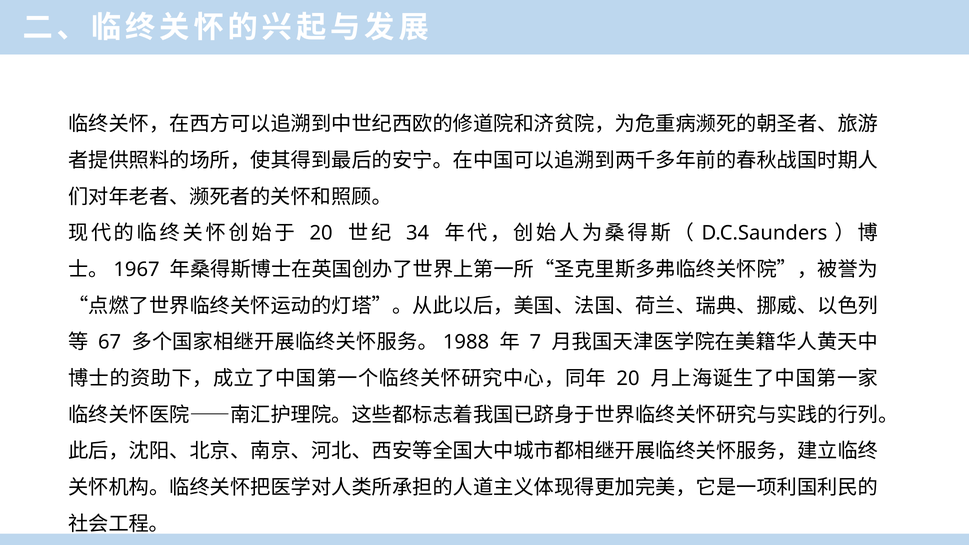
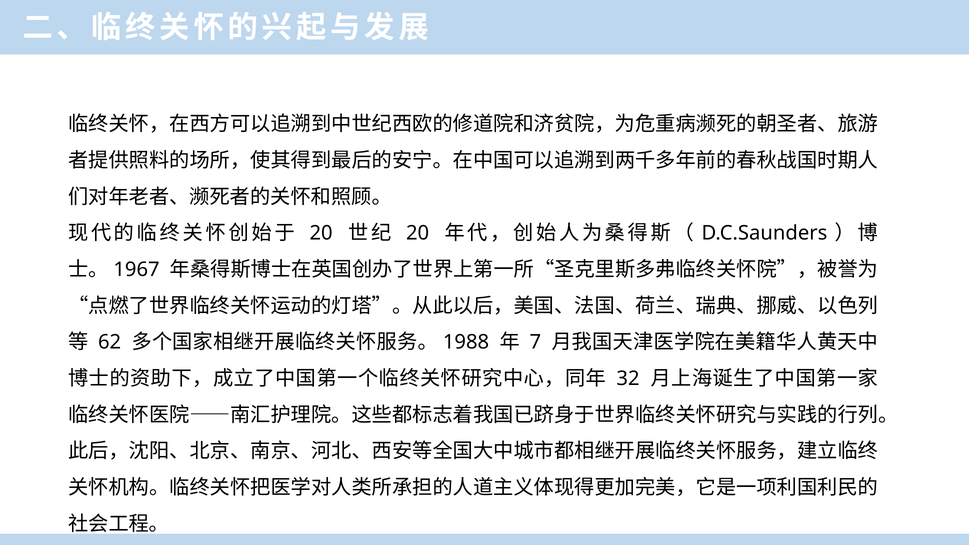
34: 34 -> 20 (418, 233)
67: 67 -> 62 (110, 342)
20: 20 -> 32 (628, 379)
